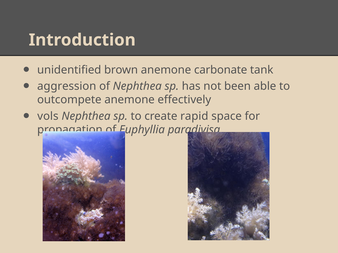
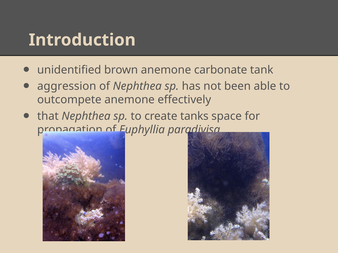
vols: vols -> that (48, 116)
rapid: rapid -> tanks (194, 116)
